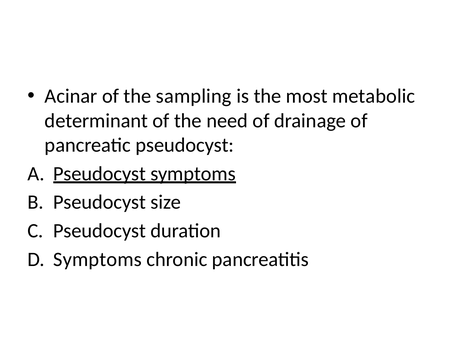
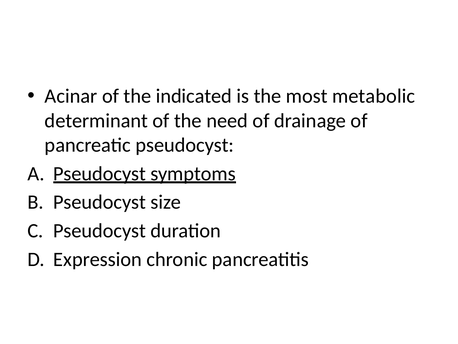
sampling: sampling -> indicated (194, 96)
Symptoms: Symptoms -> Expression (98, 259)
